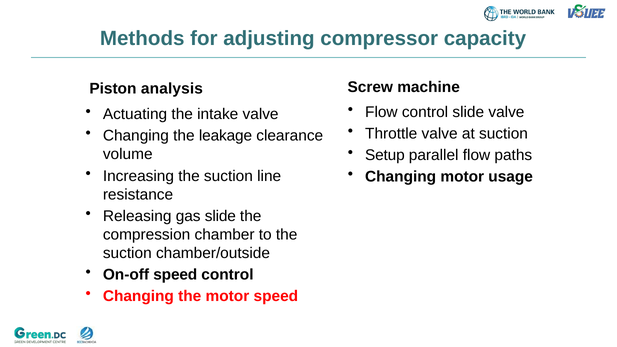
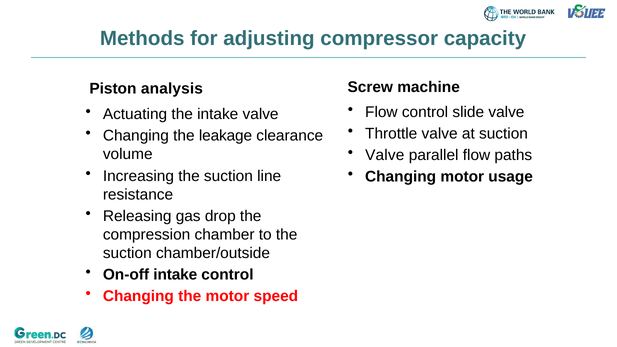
Setup: Setup -> Valve (385, 155)
gas slide: slide -> drop (220, 216)
On-off speed: speed -> intake (175, 275)
